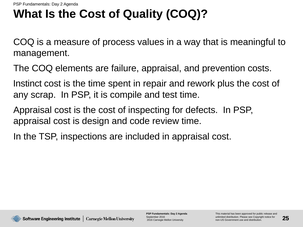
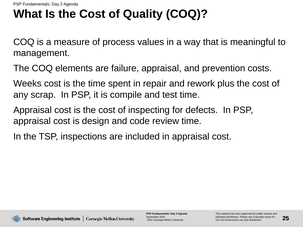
Instinct: Instinct -> Weeks (27, 84)
